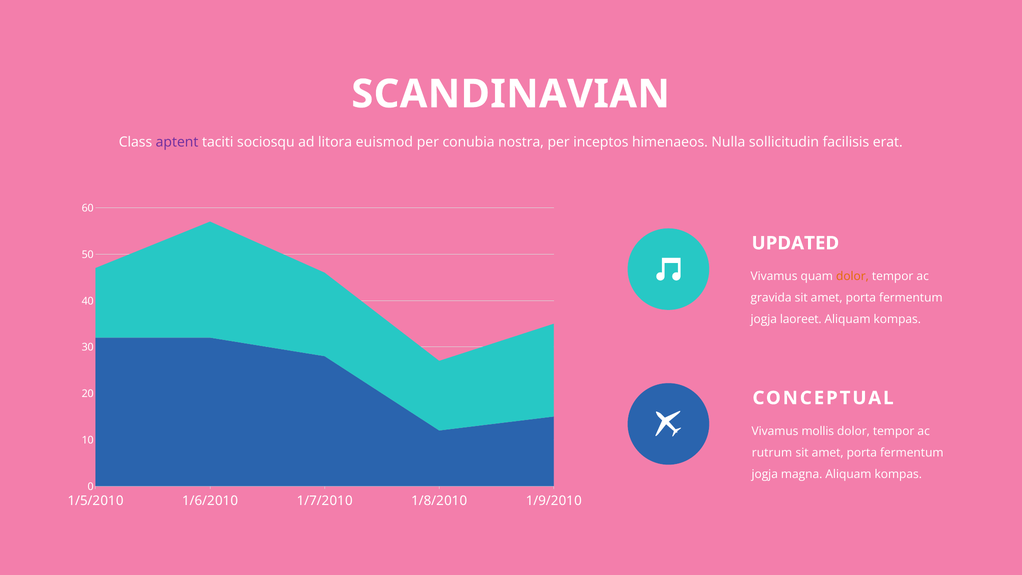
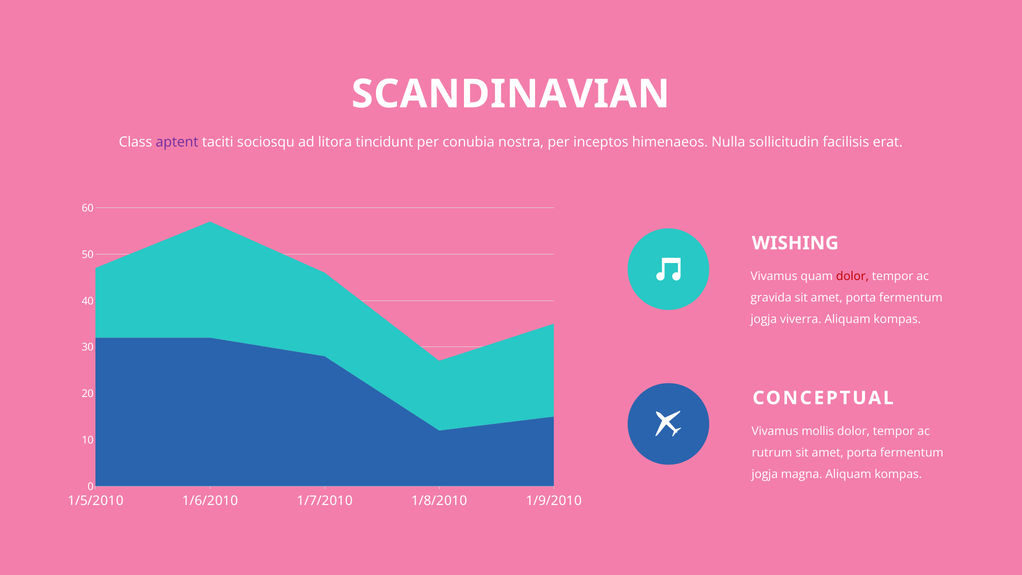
euismod: euismod -> tincidunt (384, 142)
UPDATED: UPDATED -> WISHING (795, 243)
dolor colour: orange -> red (852, 276)
laoreet: laoreet -> viverra (801, 319)
